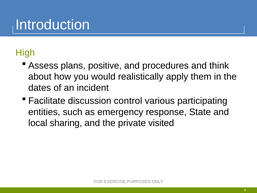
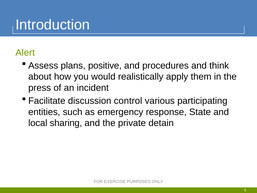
High: High -> Alert (25, 52)
dates: dates -> press (40, 88)
visited: visited -> detain (161, 123)
